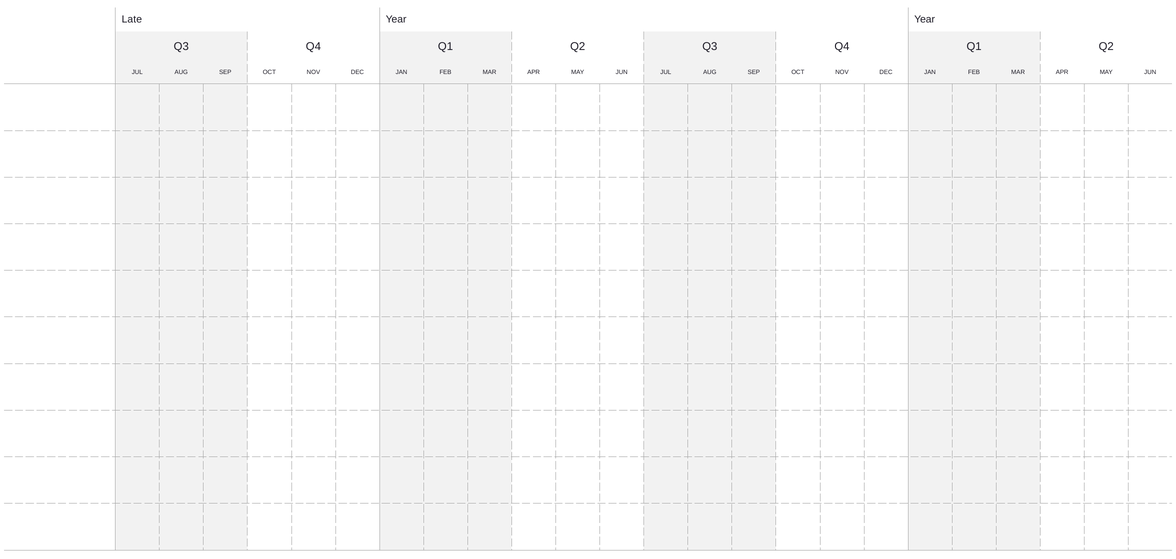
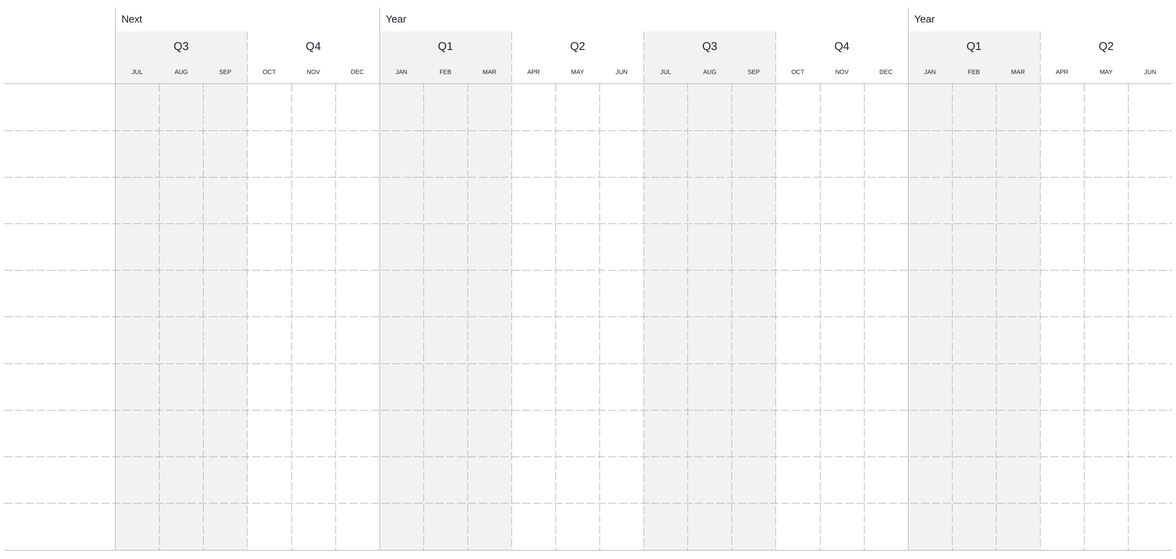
Late: Late -> Next (132, 20)
